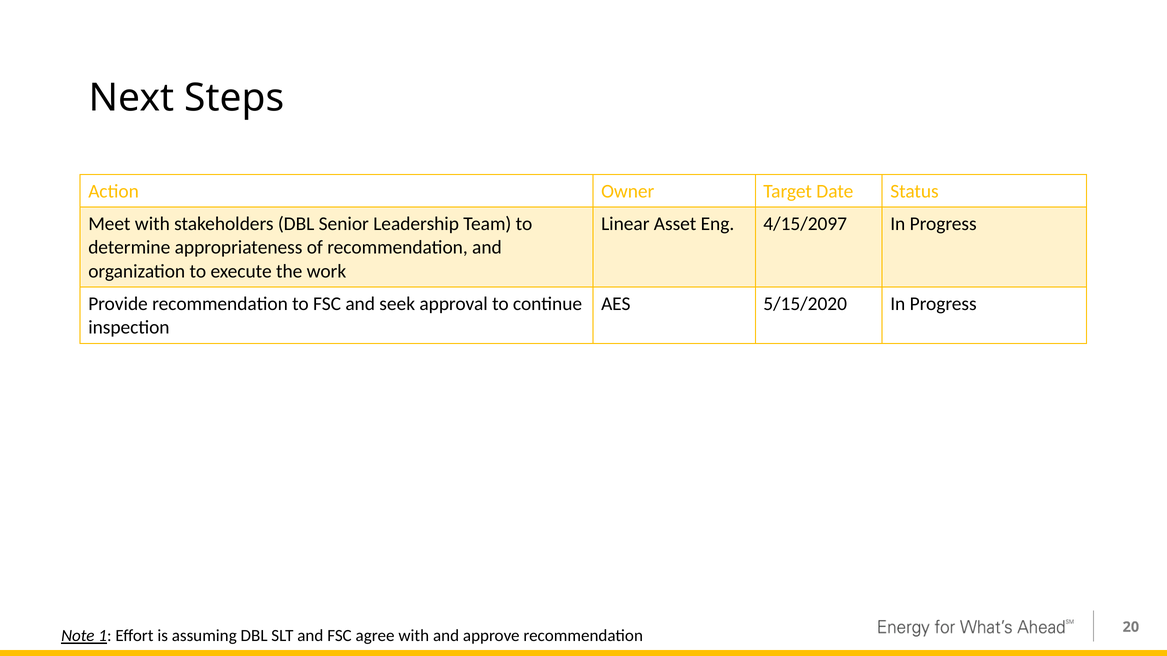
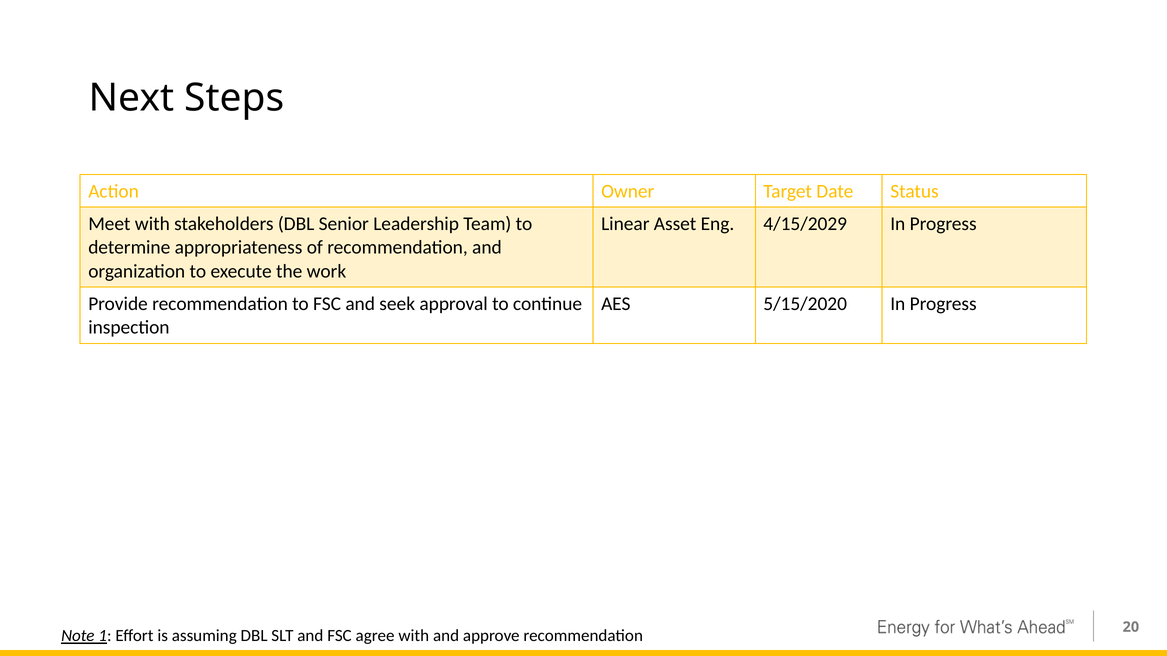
4/15/2097: 4/15/2097 -> 4/15/2029 (805, 224)
